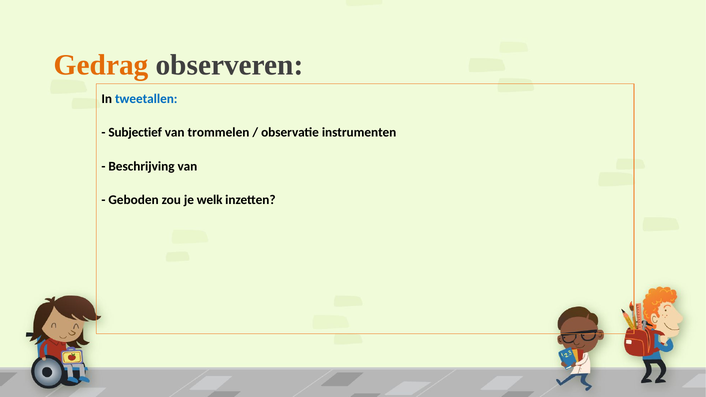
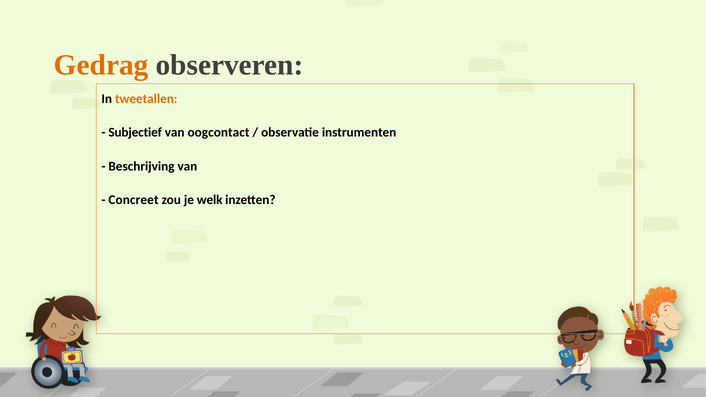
tweetallen colour: blue -> orange (146, 99)
trommelen: trommelen -> oogcontact (218, 133)
Geboden: Geboden -> Concreet (133, 200)
